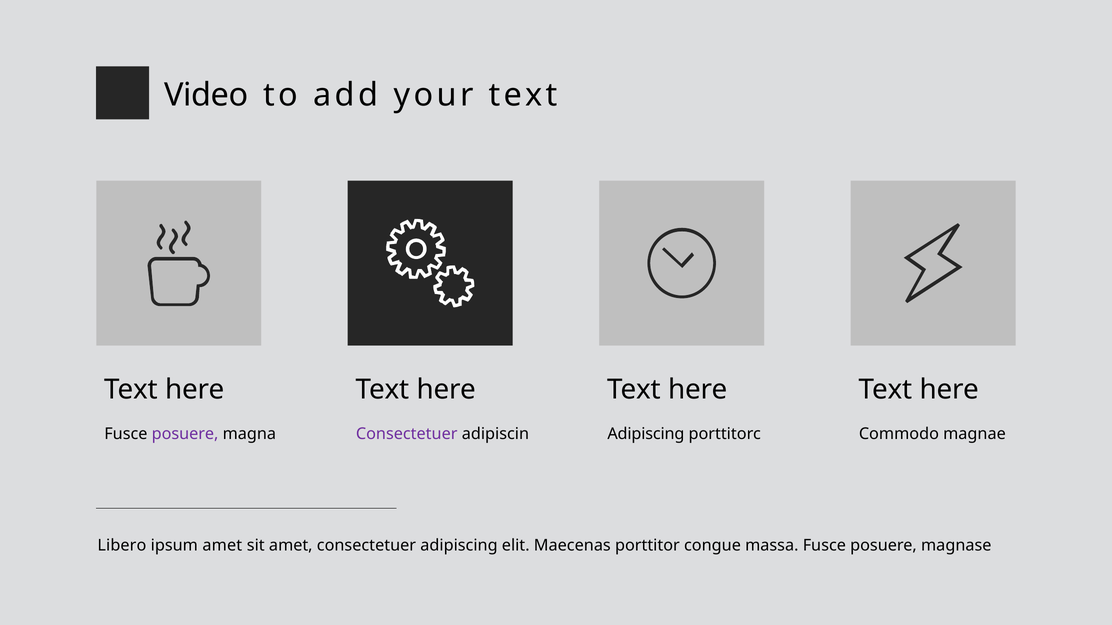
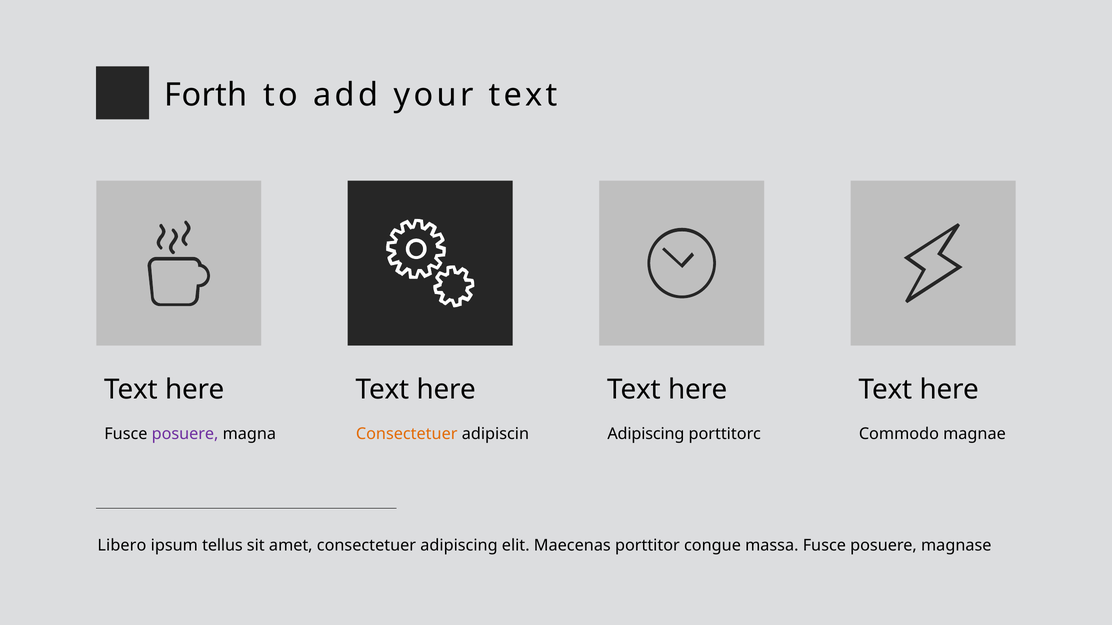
Video: Video -> Forth (206, 95)
Consectetuer colour: purple -> orange (407, 434)
ipsum amet: amet -> tellus (222, 546)
